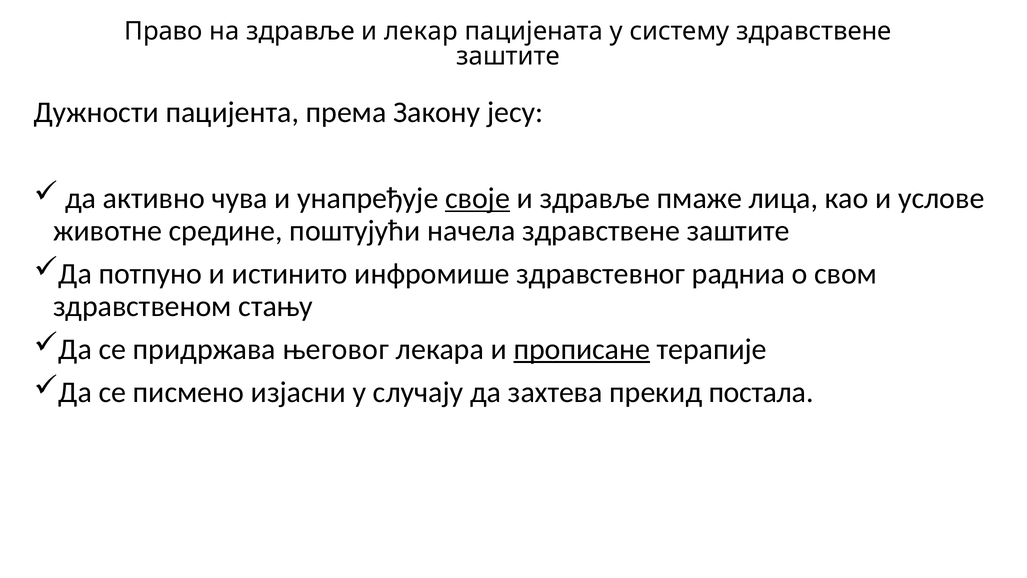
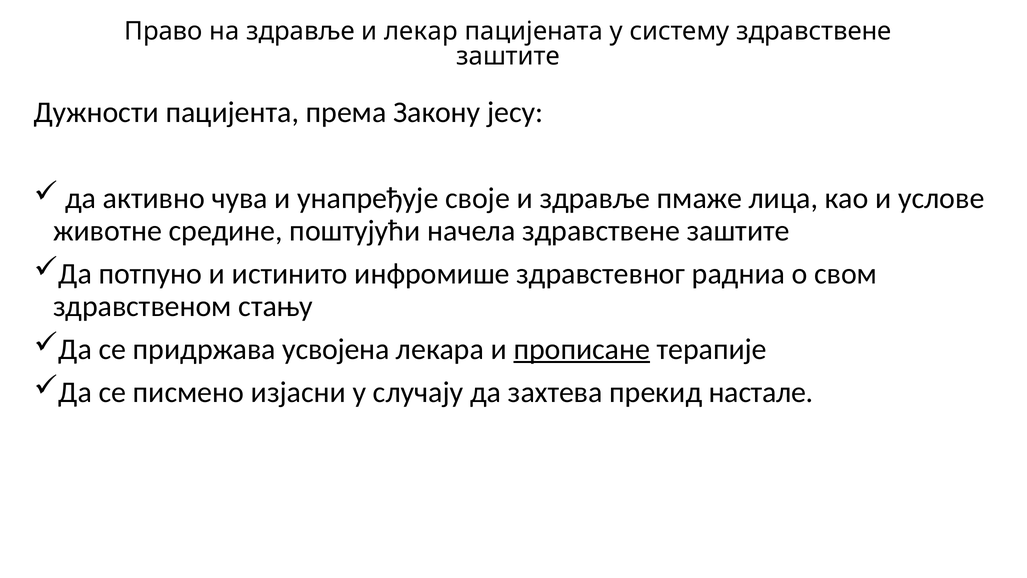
своје underline: present -> none (478, 198)
његовог: његовог -> усвојена (336, 349)
постала: постала -> настале (761, 392)
